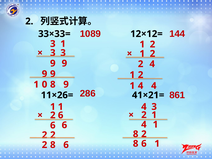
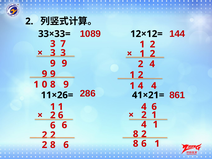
3 1: 1 -> 7 (63, 44)
4 3: 3 -> 6 (154, 107)
